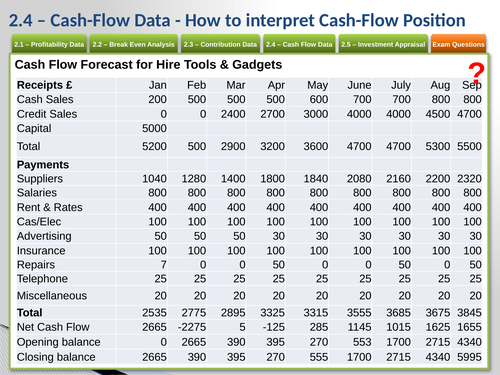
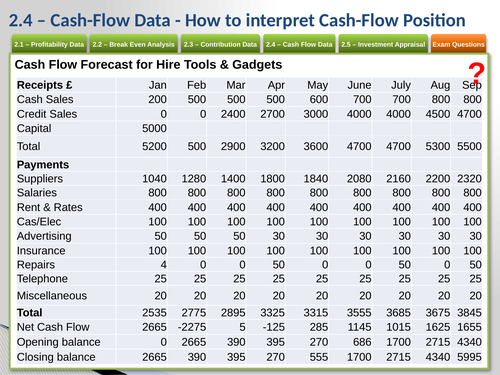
7: 7 -> 4 (164, 265)
553: 553 -> 686 (362, 342)
